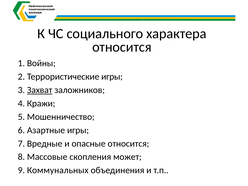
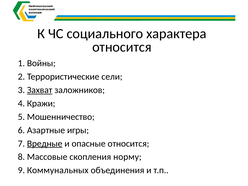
Террористические игры: игры -> сели (112, 77)
Вредные underline: none -> present (45, 144)
может: может -> норму (127, 157)
